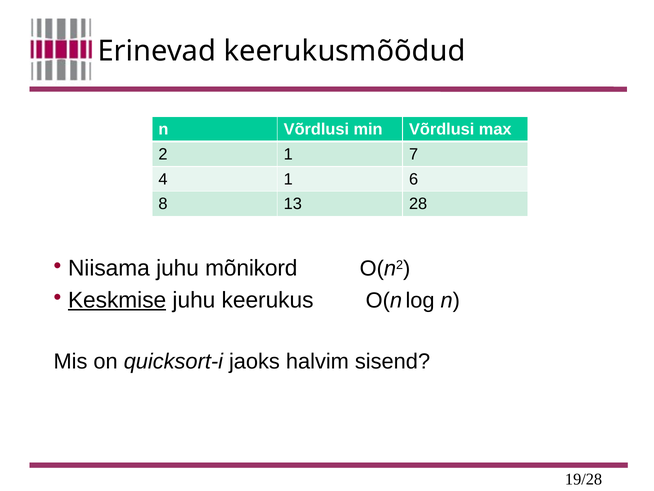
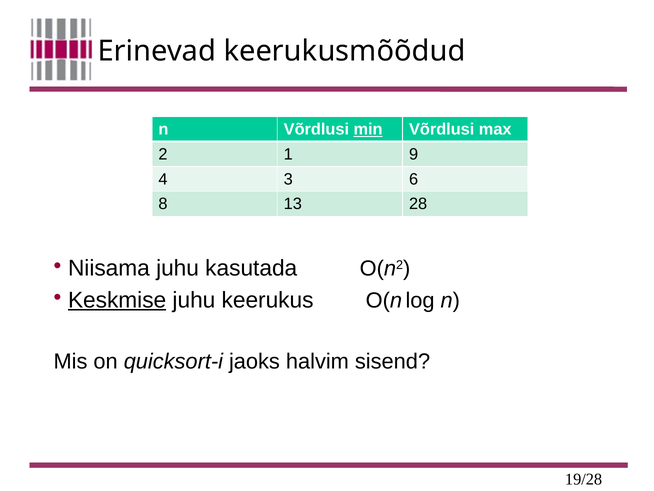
min underline: none -> present (368, 129)
7: 7 -> 9 (414, 154)
4 1: 1 -> 3 (288, 179)
mõnikord: mõnikord -> kasutada (251, 268)
